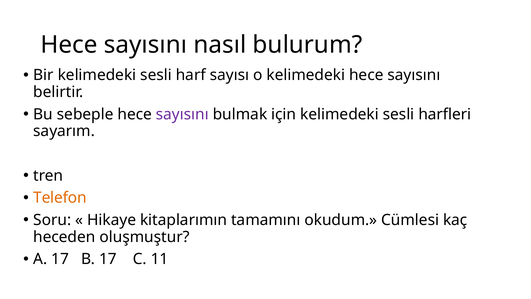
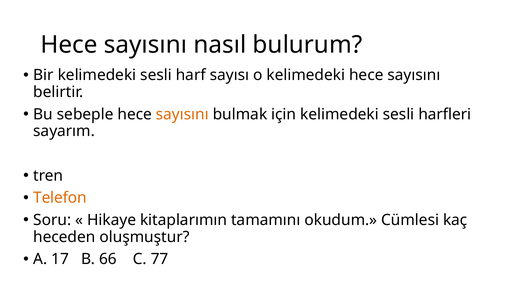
sayısını colour: purple -> orange (182, 114)
B 17: 17 -> 66 (108, 259)
11: 11 -> 77 (160, 259)
